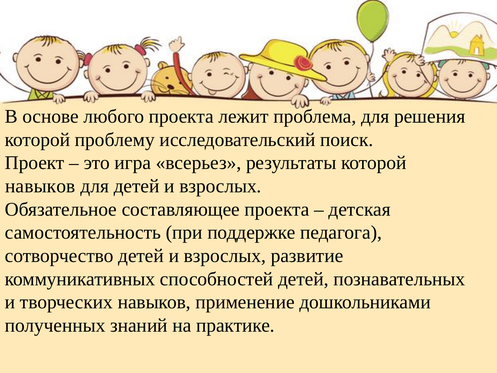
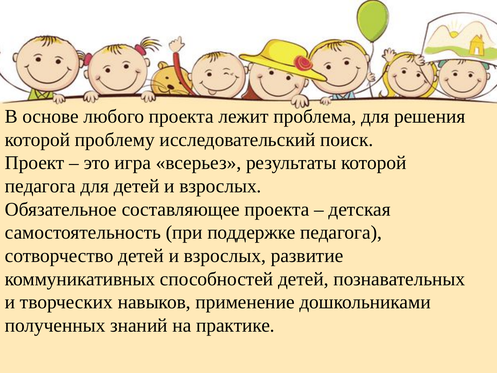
навыков: навыков -> педагога (40, 186)
